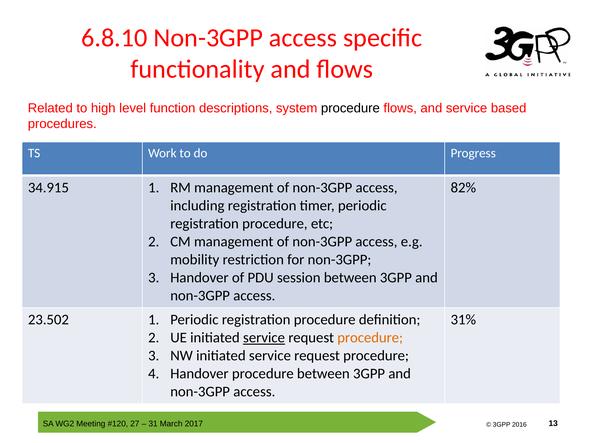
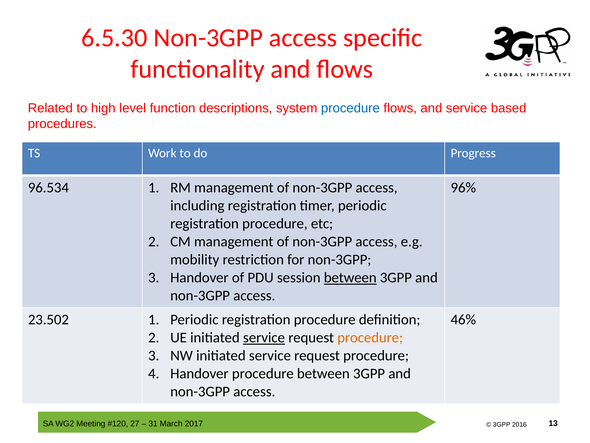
6.8.10: 6.8.10 -> 6.5.30 (114, 38)
procedure colour: black -> blue (350, 108)
34.915: 34.915 -> 96.534 (48, 187)
82%: 82% -> 96% (463, 187)
between underline: none -> present (350, 277)
31%: 31% -> 46% (463, 319)
